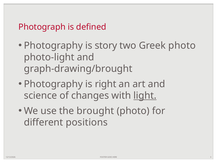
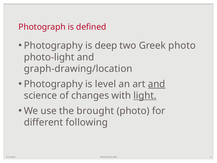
story: story -> deep (106, 46)
graph-drawing/brought: graph-drawing/brought -> graph-drawing/location (78, 69)
right: right -> level (105, 84)
and underline: none -> present (157, 84)
positions: positions -> following (87, 122)
